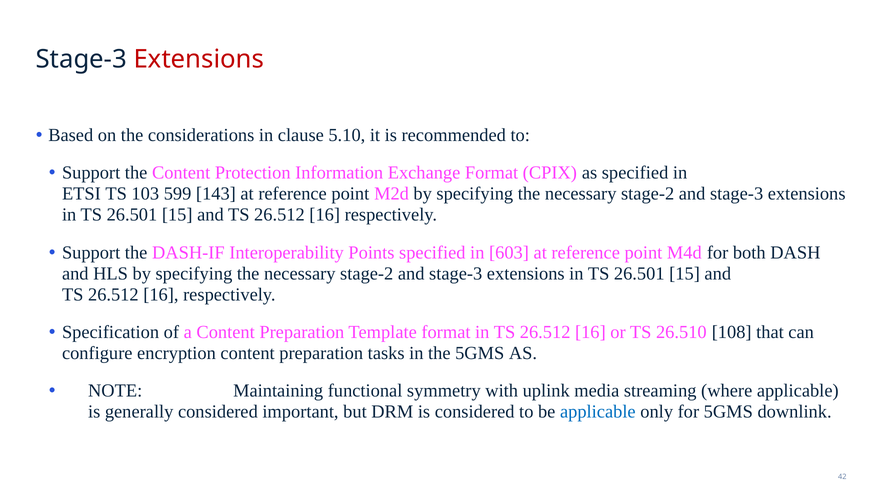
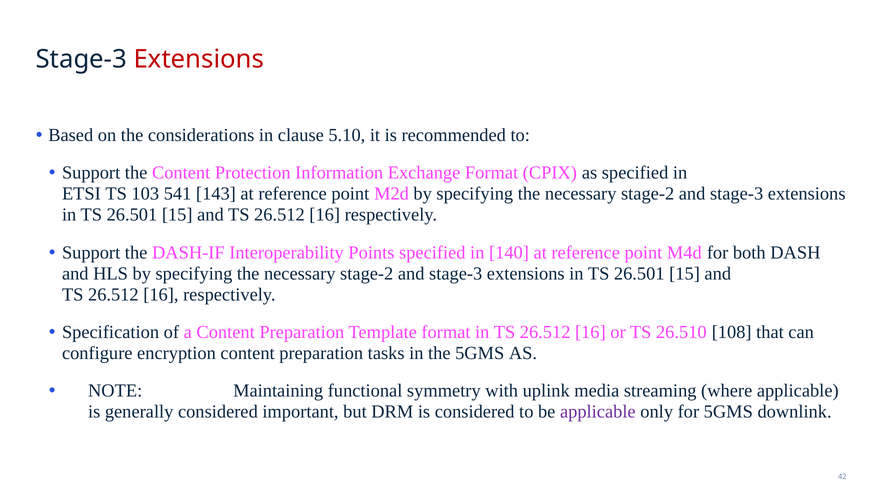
599: 599 -> 541 (178, 194)
603: 603 -> 140 (509, 252)
applicable colour: blue -> purple (598, 411)
